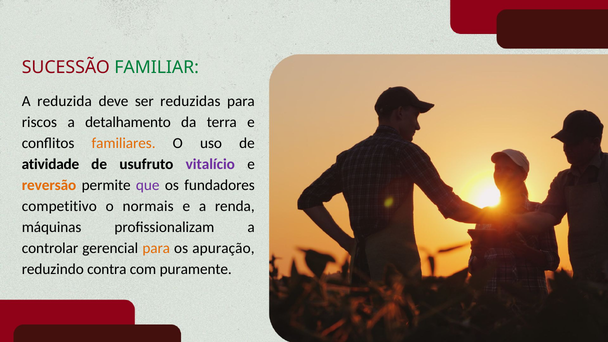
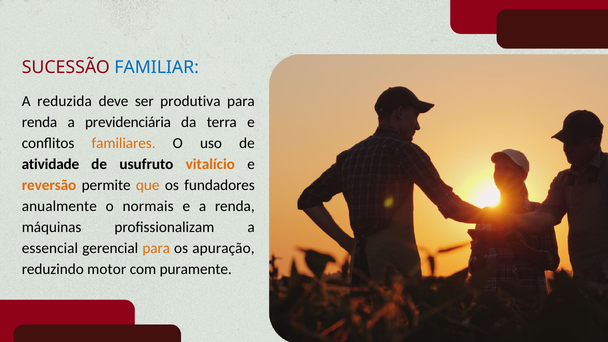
FAMILIAR colour: green -> blue (157, 68)
reduzidas: reduzidas -> produtiva (190, 101)
riscos: riscos -> renda (40, 122)
detalhamento: detalhamento -> previdenciária (128, 122)
vitalício colour: purple -> orange (210, 164)
que colour: purple -> orange (148, 185)
competitivo: competitivo -> anualmente (59, 206)
controlar: controlar -> essencial (50, 248)
contra: contra -> motor (107, 269)
